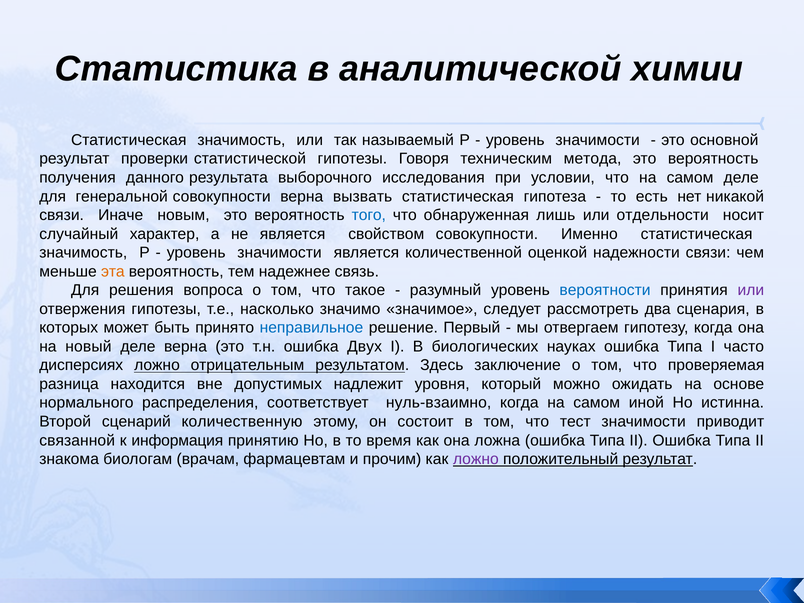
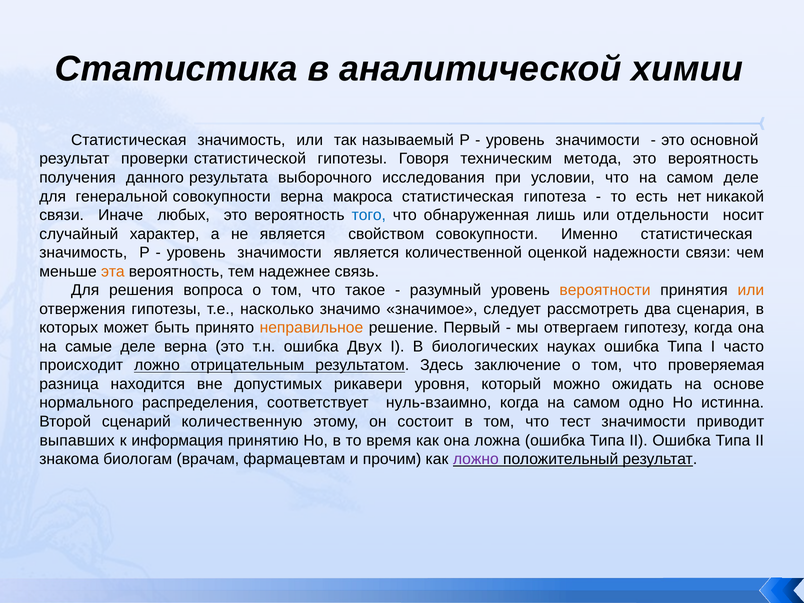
вызвать: вызвать -> макроса (363, 196)
новым: новым -> любых (184, 215)
вероятности colour: blue -> orange (605, 290)
или colour: purple -> orange (751, 290)
неправильное colour: blue -> orange (311, 328)
новый: новый -> самые (89, 347)
дисперсиях: дисперсиях -> происходит (81, 365)
надлежит: надлежит -> рикавери (368, 384)
иной: иной -> одно (646, 403)
связанной: связанной -> выпавших (77, 440)
